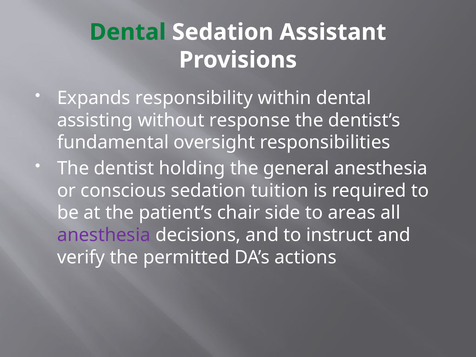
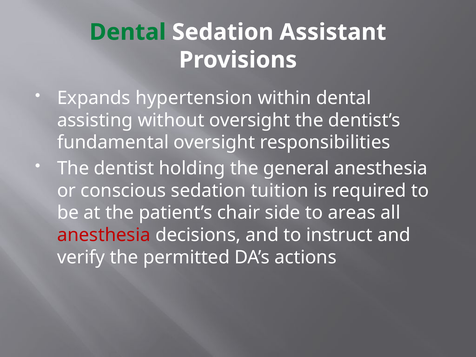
responsibility: responsibility -> hypertension (194, 98)
without response: response -> oversight (250, 120)
anesthesia colour: purple -> red (104, 235)
